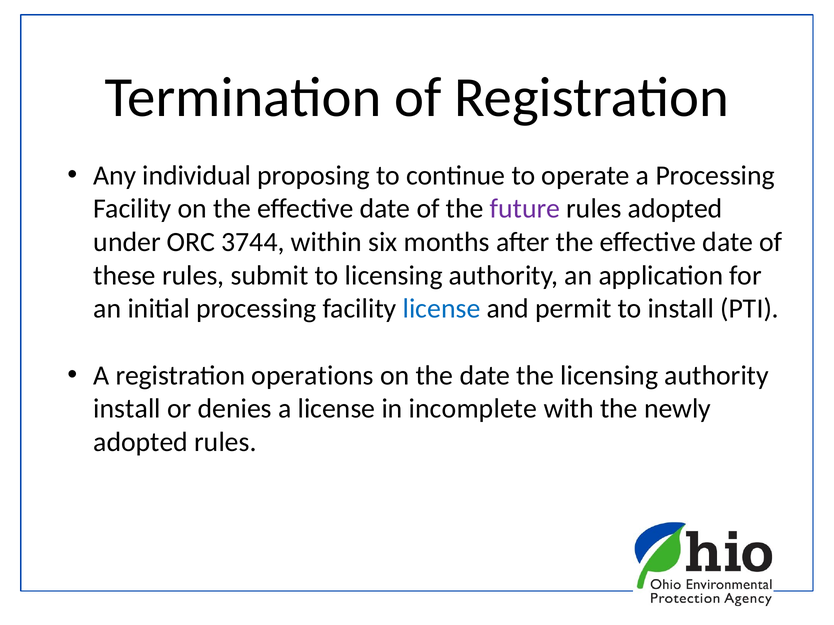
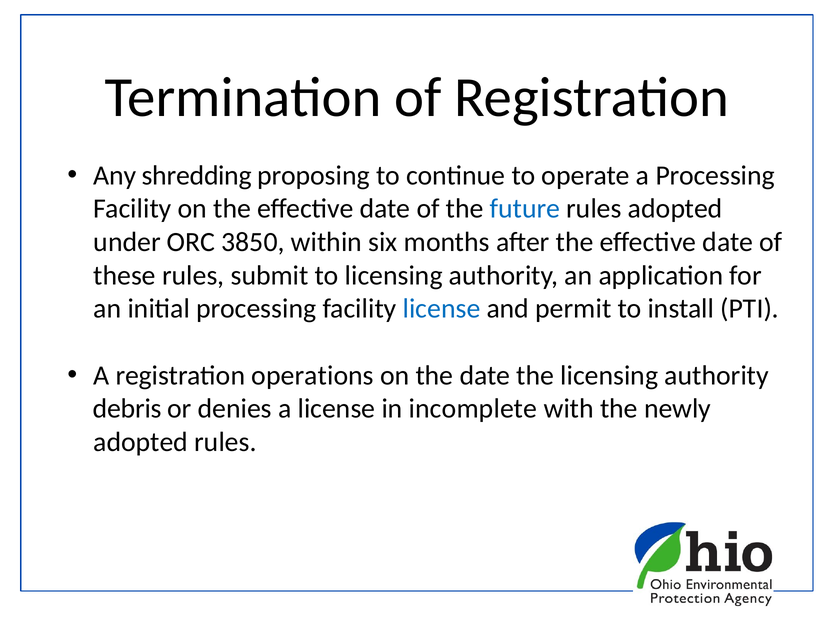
individual: individual -> shredding (197, 176)
future colour: purple -> blue (525, 209)
3744: 3744 -> 3850 (253, 242)
install: install -> debris (127, 409)
